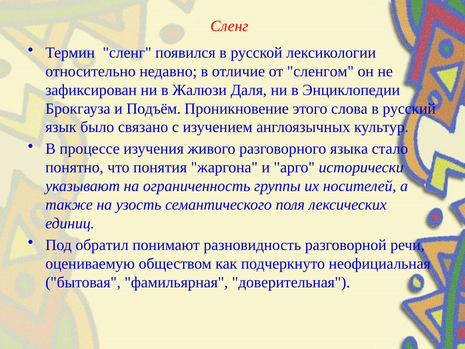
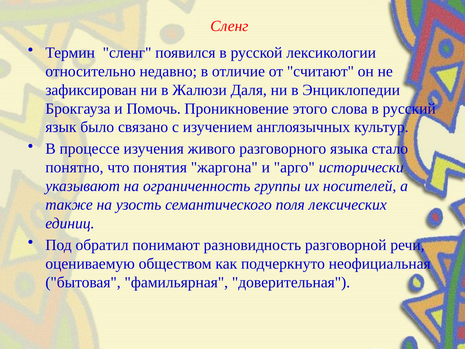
сленгом: сленгом -> считают (320, 71)
Подъём: Подъём -> Помочь (154, 108)
